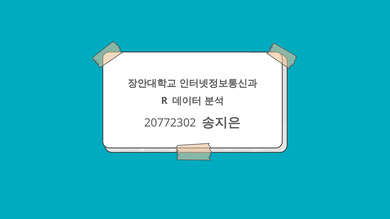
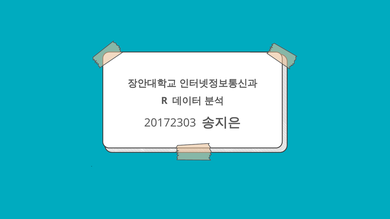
20772302: 20772302 -> 20172303 (170, 123)
